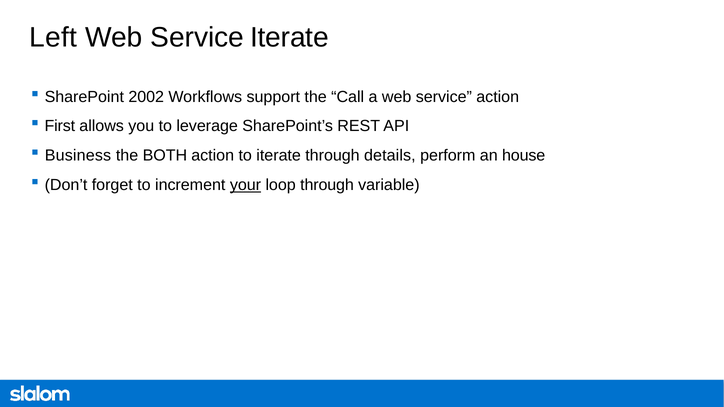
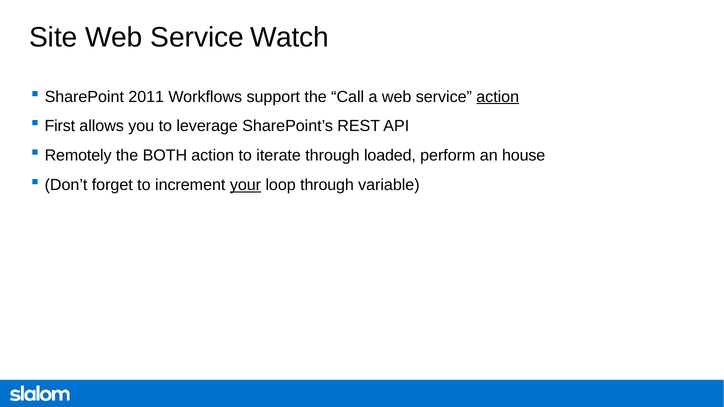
Left: Left -> Site (53, 37)
Service Iterate: Iterate -> Watch (290, 37)
2002: 2002 -> 2011 (146, 97)
action underline: none -> present (498, 97)
Business: Business -> Remotely (78, 156)
details: details -> loaded (390, 156)
